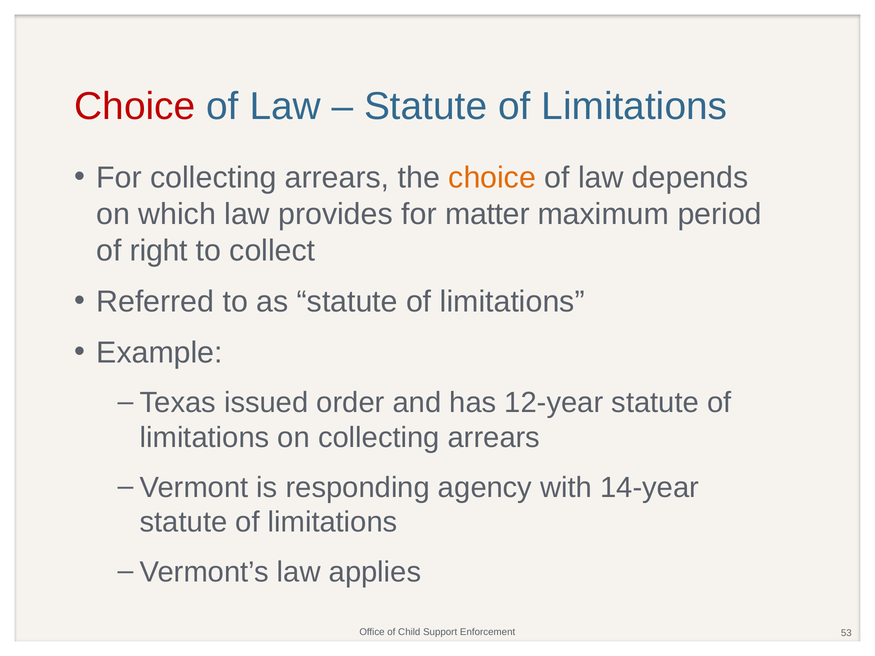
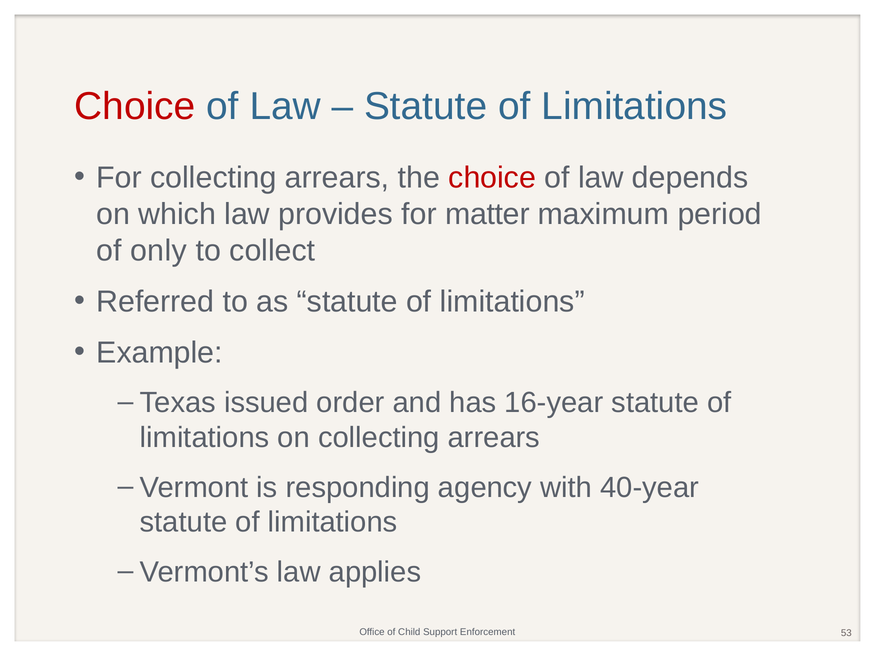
choice colour: orange -> red (492, 178)
right: right -> only (159, 251)
12-year: 12-year -> 16-year (554, 403)
14-year: 14-year -> 40-year (650, 488)
